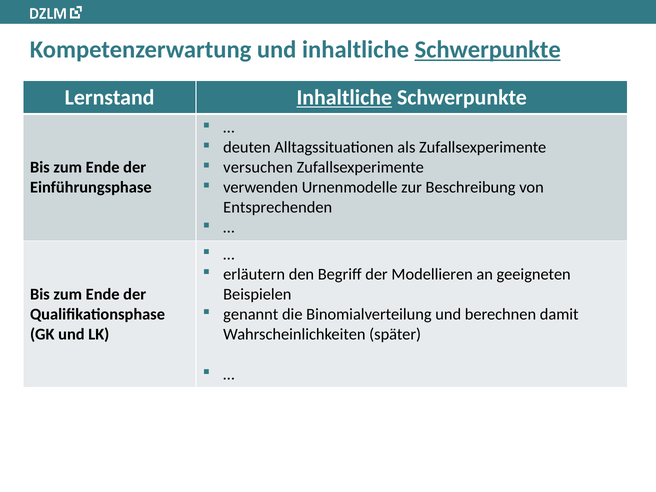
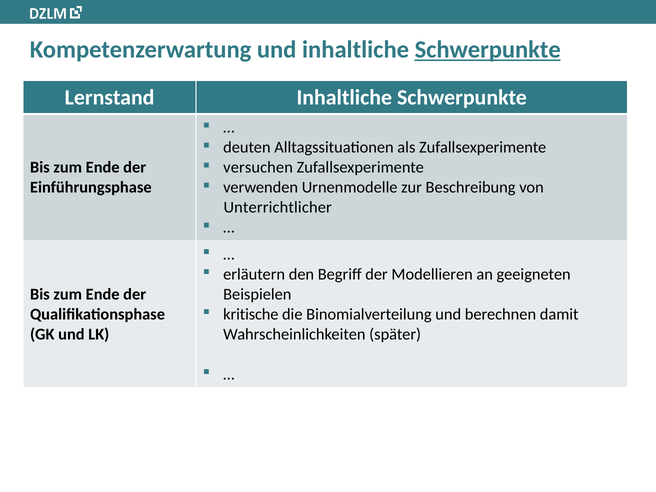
Inhaltliche underline: present -> none (344, 98)
Entsprechenden: Entsprechenden -> Unterrichtlicher (278, 208)
genannt: genannt -> kritische (251, 314)
